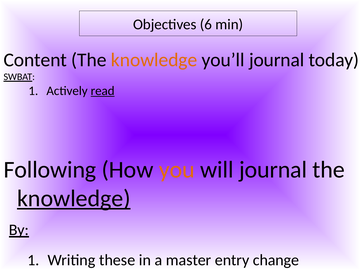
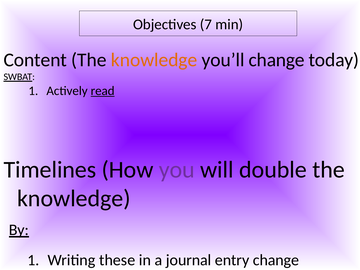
6: 6 -> 7 (206, 24)
you’ll journal: journal -> change (277, 60)
Following: Following -> Timelines (50, 170)
you colour: orange -> purple (177, 170)
will journal: journal -> double (273, 170)
knowledge underline: present -> none (74, 198)
master: master -> journal (189, 260)
